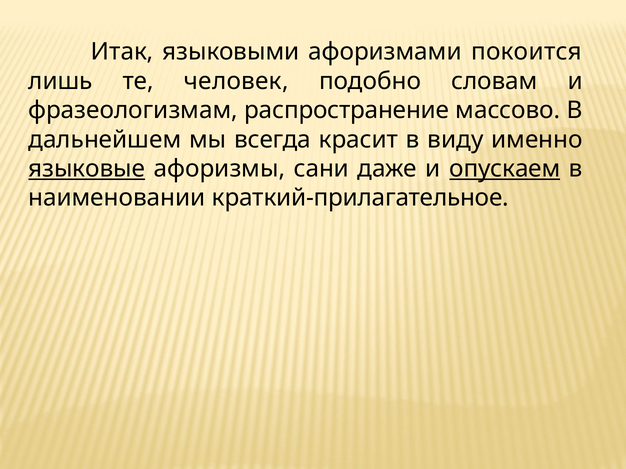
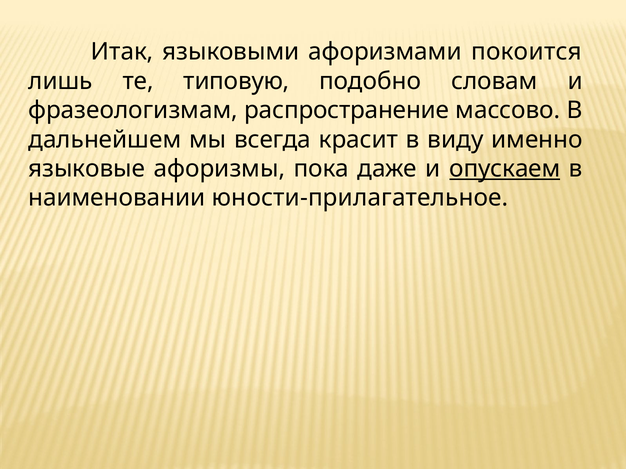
человек: человек -> типовую (236, 81)
языковые underline: present -> none (87, 169)
сани: сани -> пока (321, 169)
краткий-прилагательное: краткий-прилагательное -> юности-прилагательное (360, 198)
